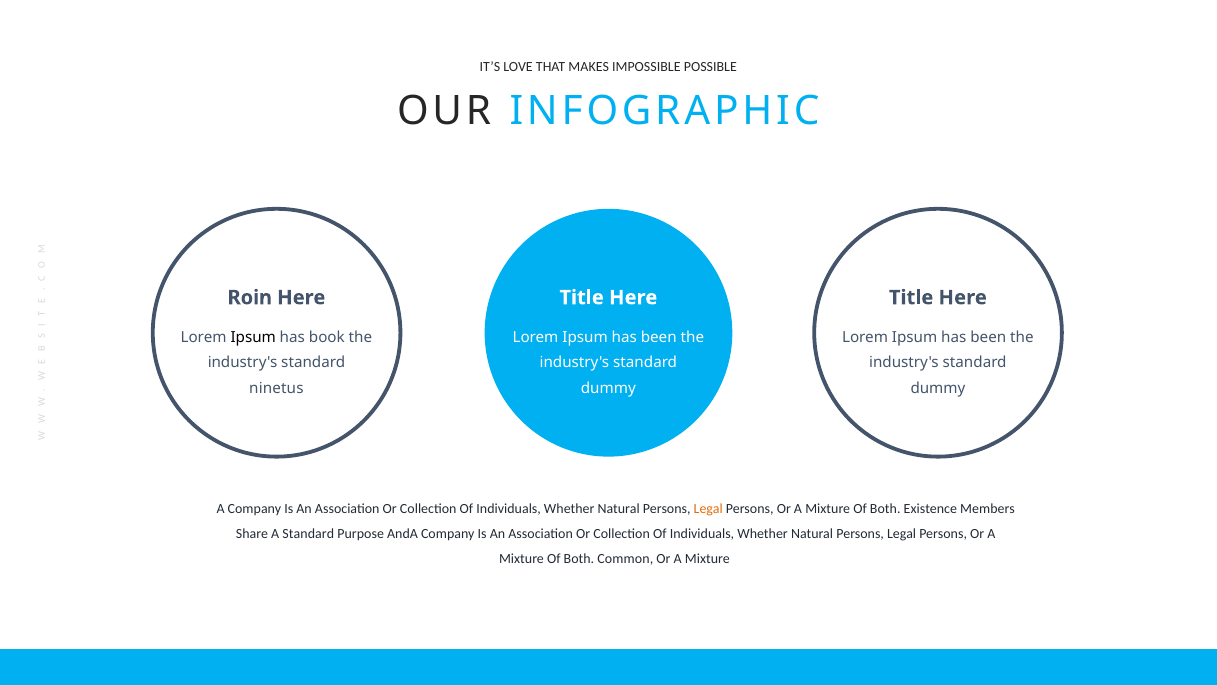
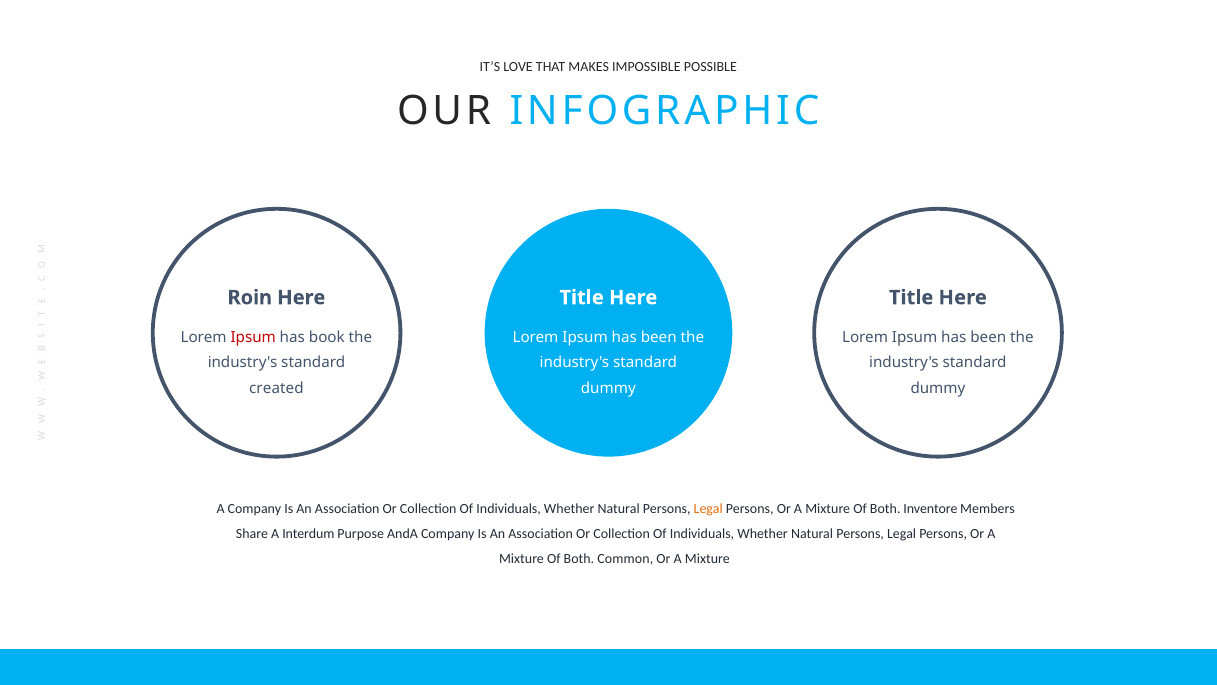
Ipsum colour: black -> red (253, 337)
ninetus: ninetus -> created (276, 388)
Existence: Existence -> Inventore (930, 508)
A Standard: Standard -> Interdum (308, 533)
